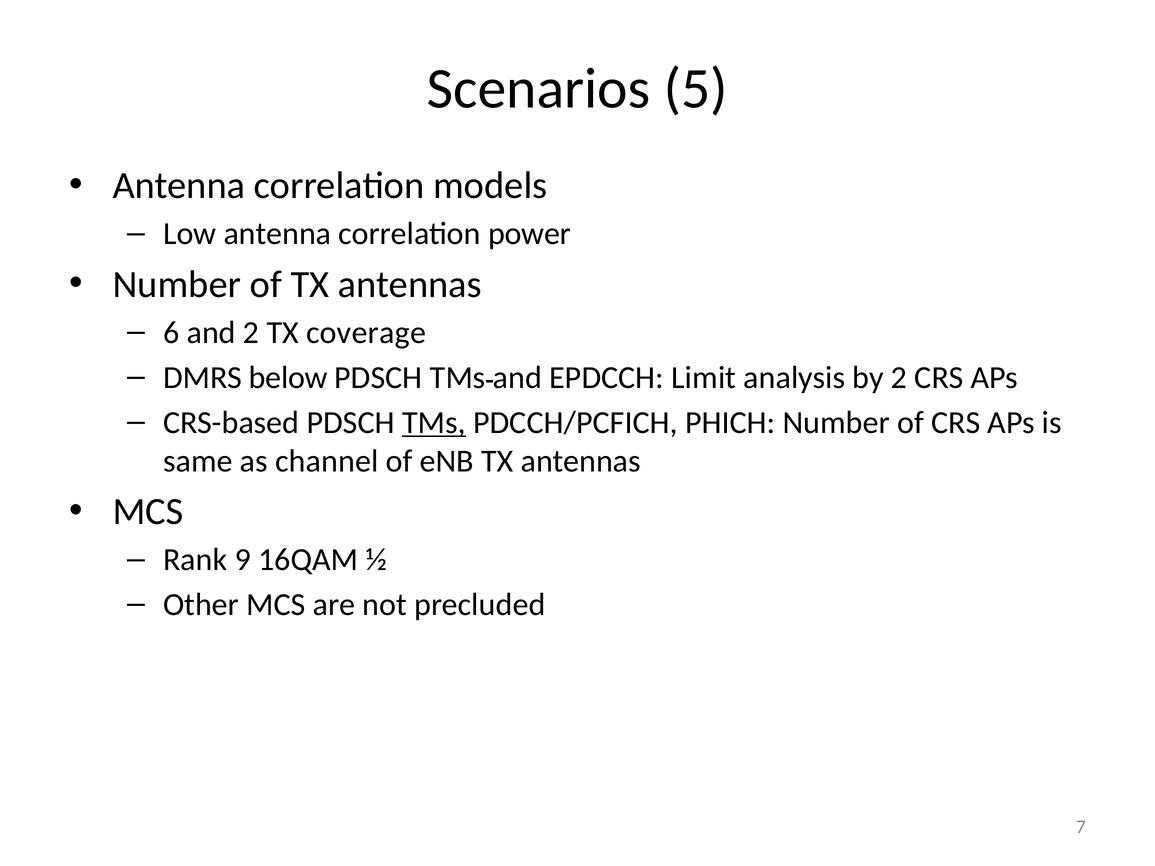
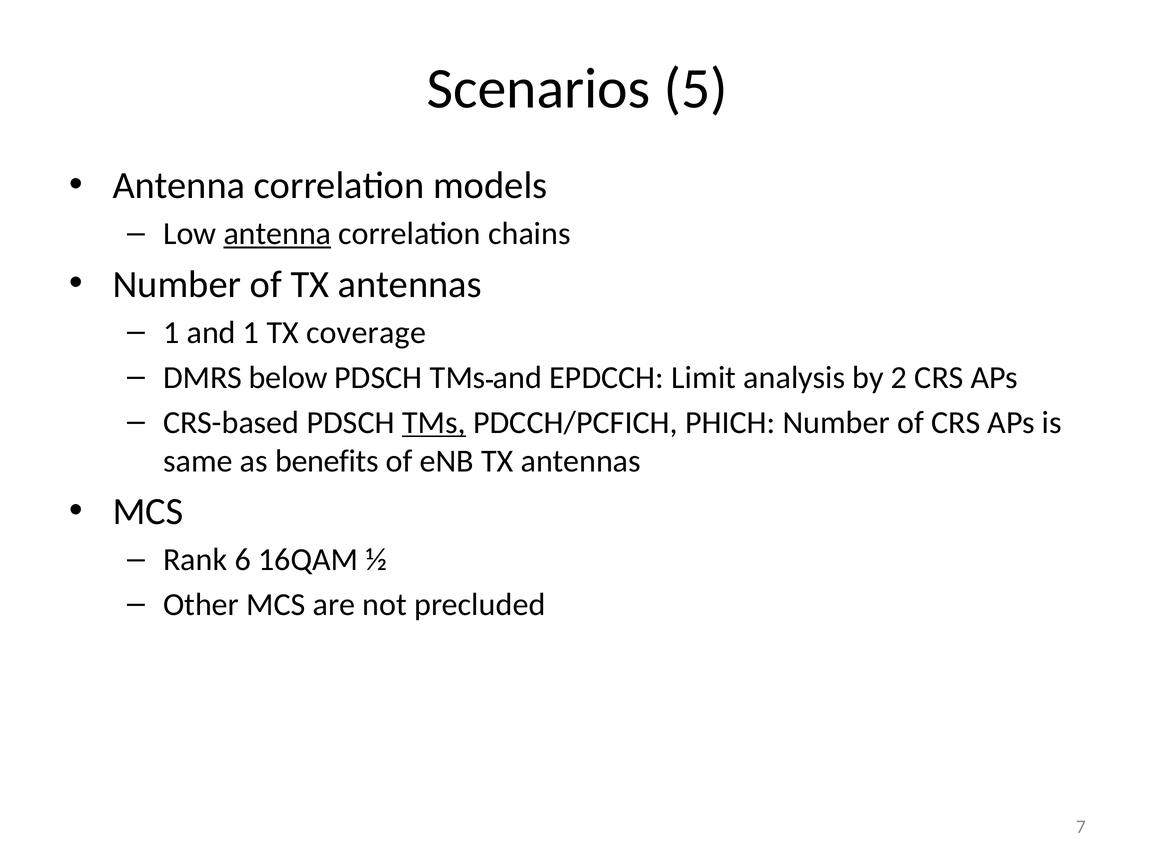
antenna underline: none -> present (277, 234)
power: power -> chains (529, 234)
6: 6 -> 1 (171, 333)
and 2: 2 -> 1 (251, 333)
channel: channel -> benefits (327, 461)
9: 9 -> 6 (243, 560)
